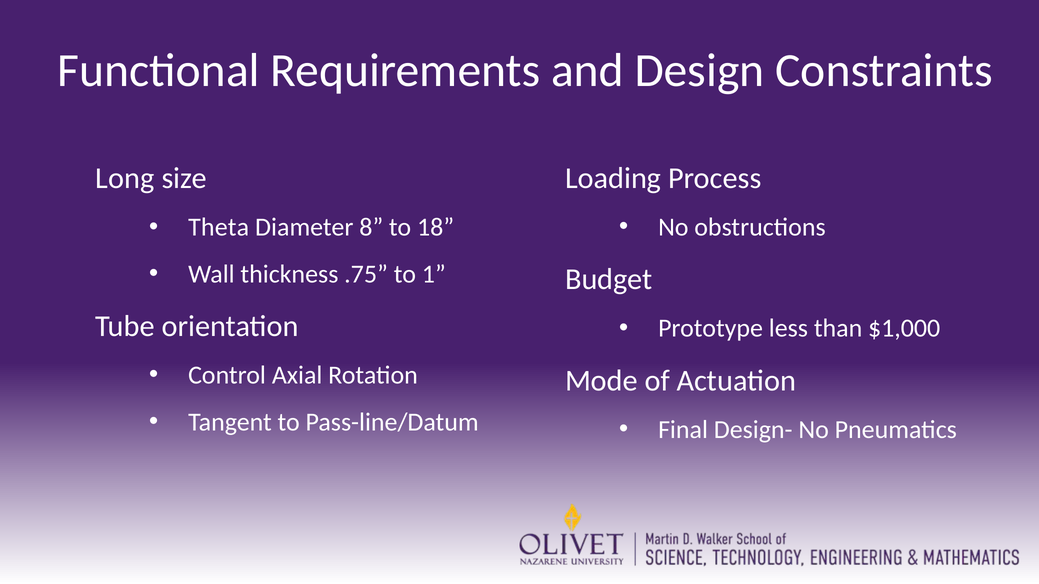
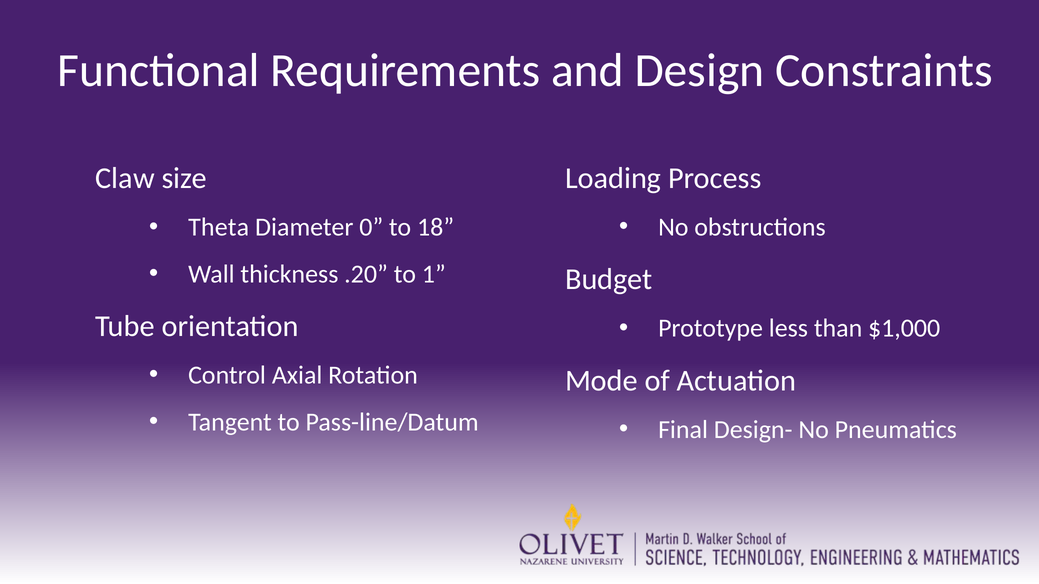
Long: Long -> Claw (125, 179)
8: 8 -> 0 (371, 228)
.75: .75 -> .20 (366, 274)
